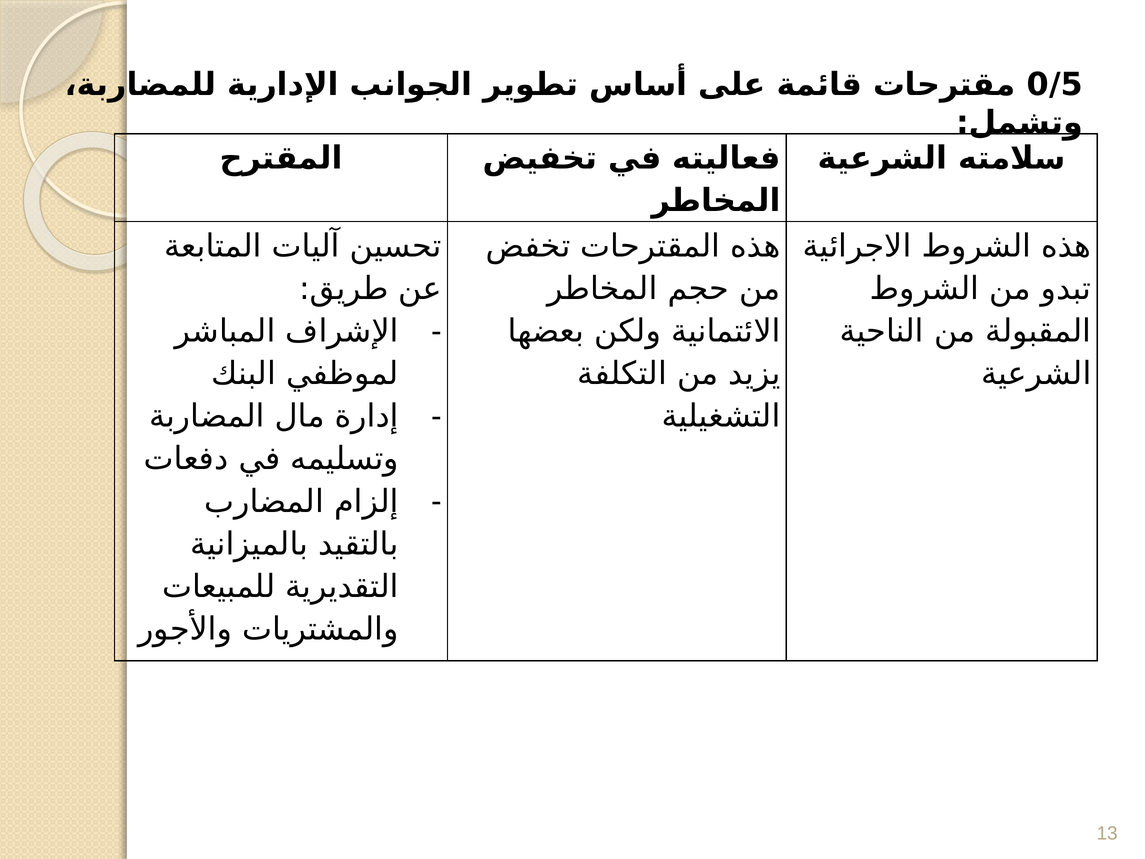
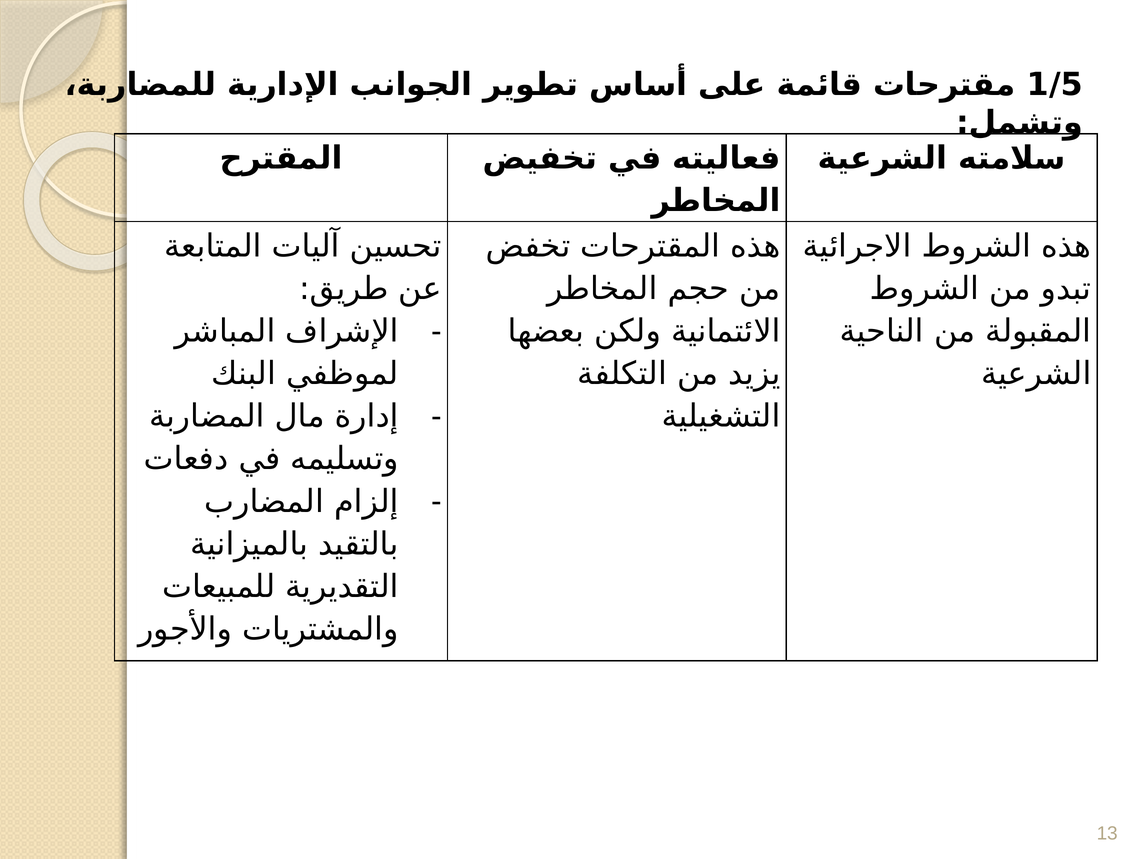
0/5: 0/5 -> 1/5 (1055, 84)
